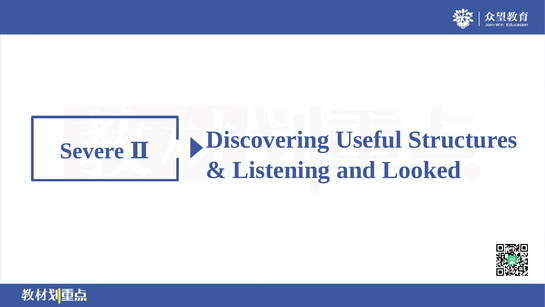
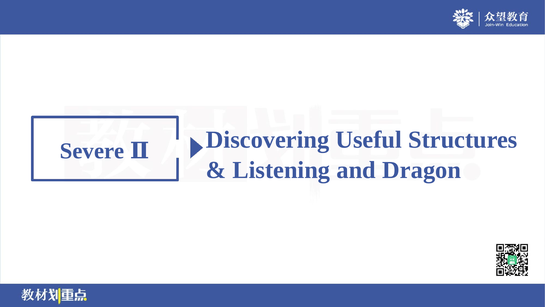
Looked: Looked -> Dragon (422, 170)
